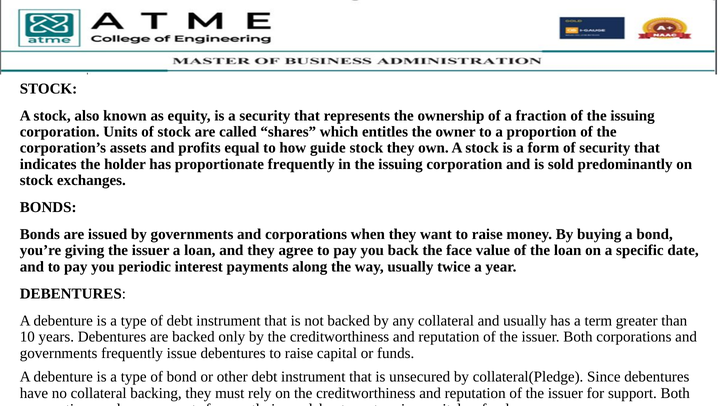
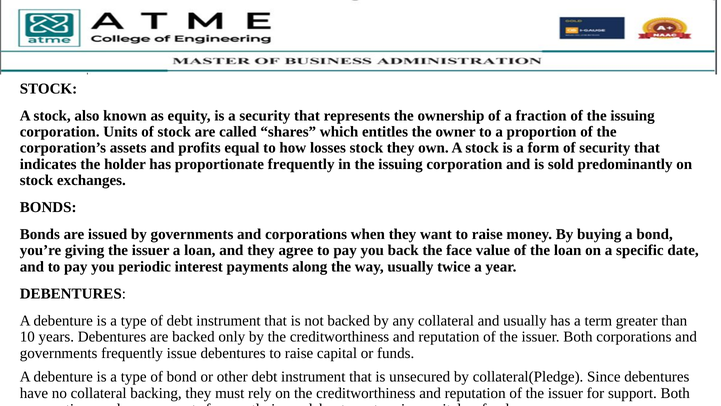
guide: guide -> losses (328, 148)
